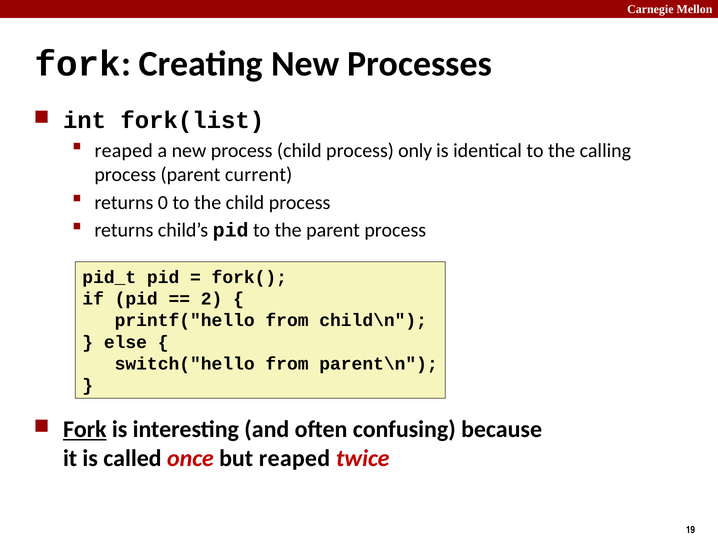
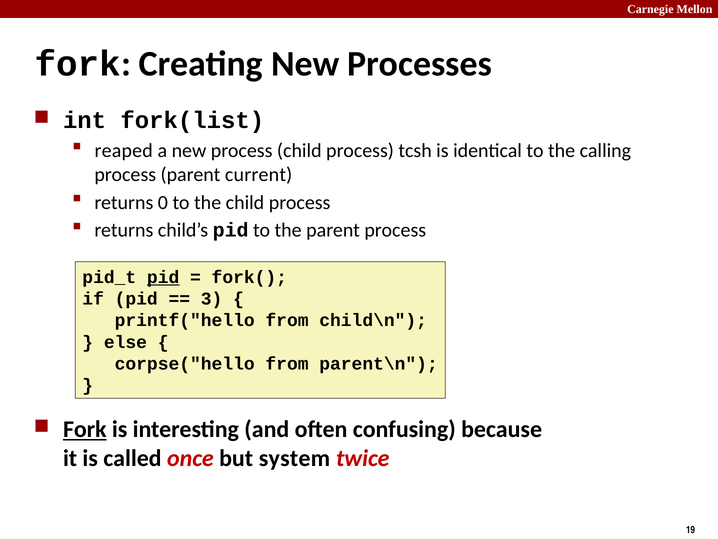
only: only -> tcsh (415, 150)
pid underline: none -> present (163, 277)
2: 2 -> 3 (212, 299)
switch("hello: switch("hello -> corpse("hello (185, 363)
but reaped: reaped -> system (294, 458)
